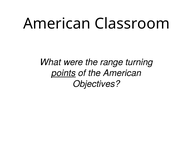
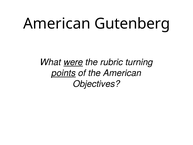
Classroom: Classroom -> Gutenberg (132, 24)
were underline: none -> present (73, 62)
range: range -> rubric (112, 62)
